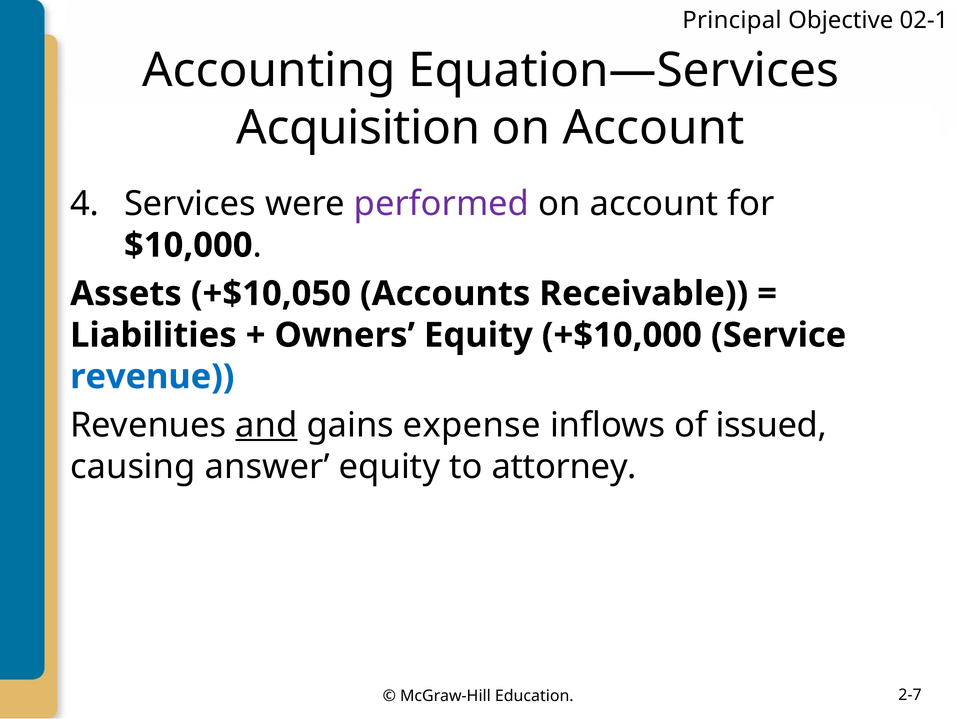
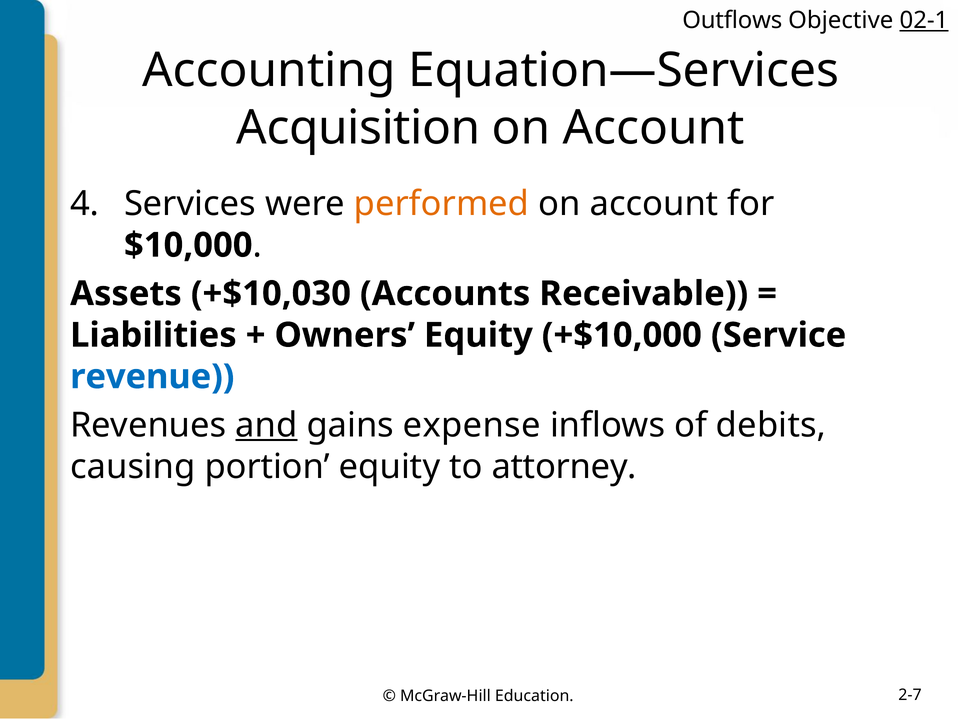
Principal: Principal -> Outflows (732, 20)
02-1 underline: none -> present (924, 20)
performed colour: purple -> orange (442, 204)
+$10,050: +$10,050 -> +$10,030 (271, 293)
issued: issued -> debits (771, 425)
answer: answer -> portion (267, 466)
